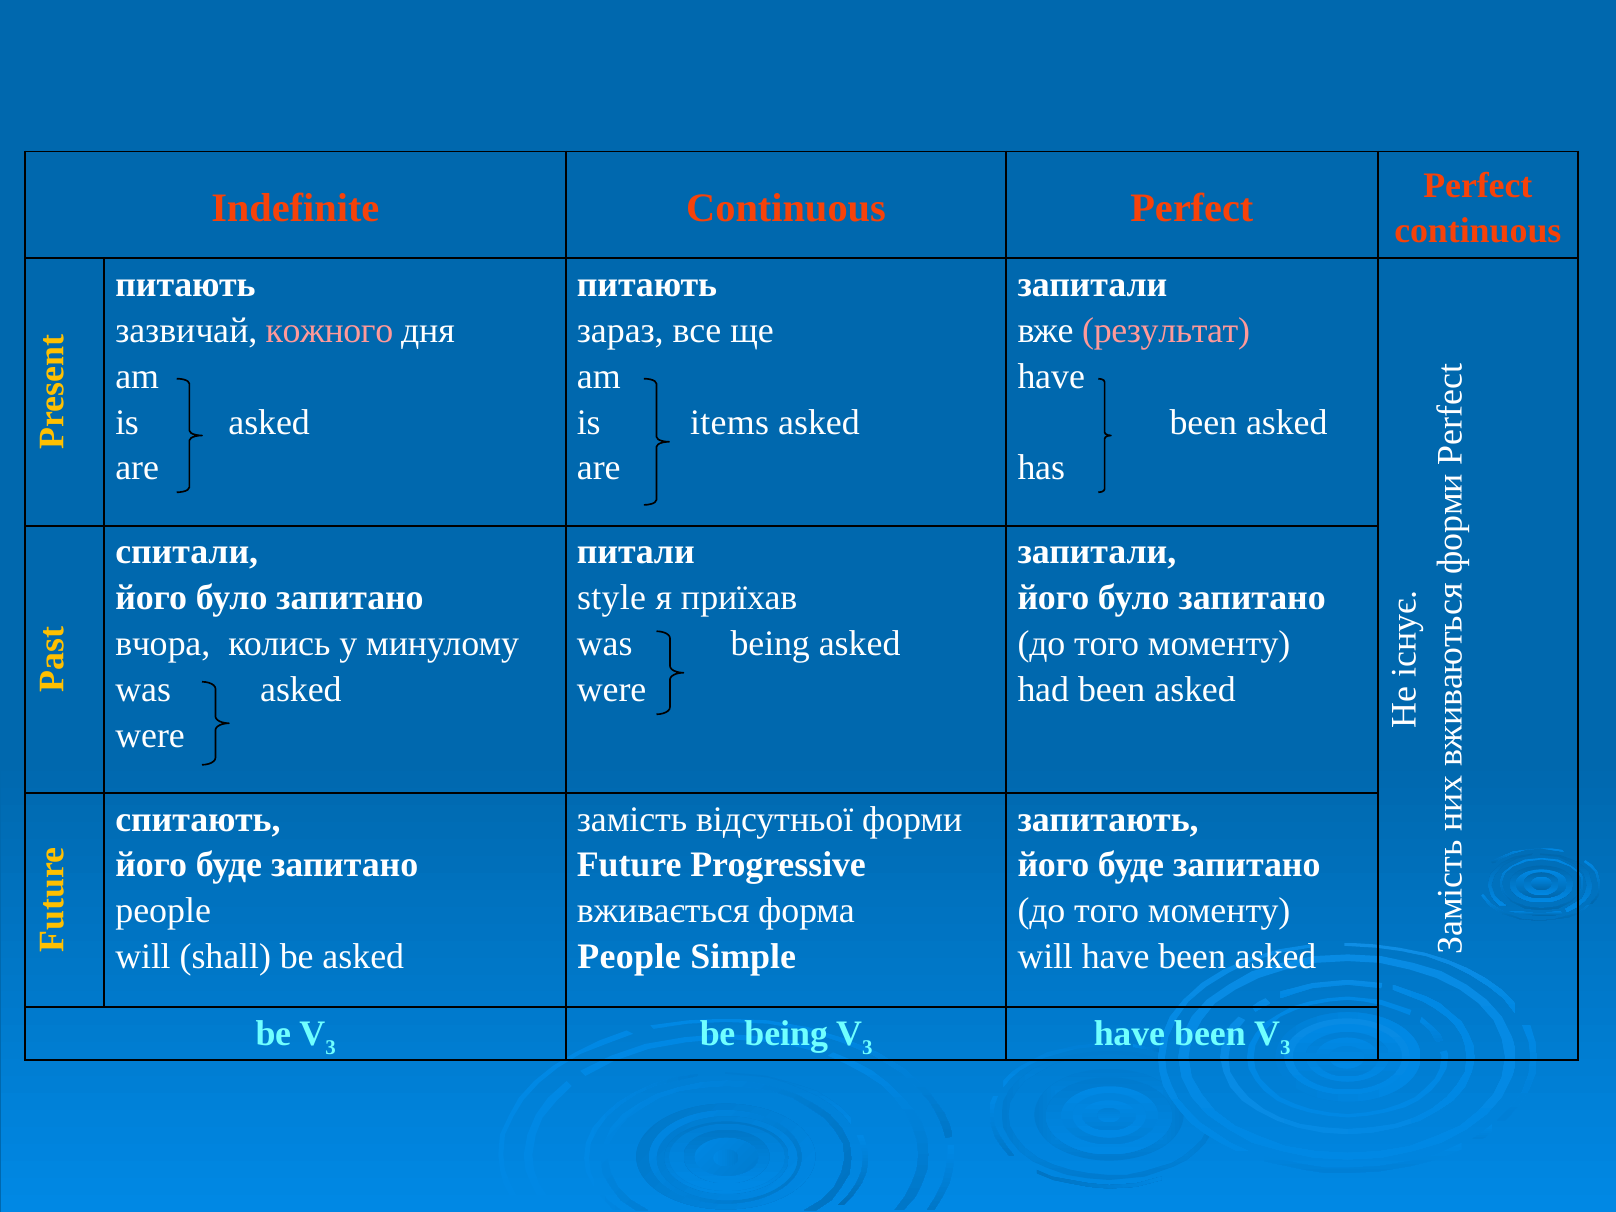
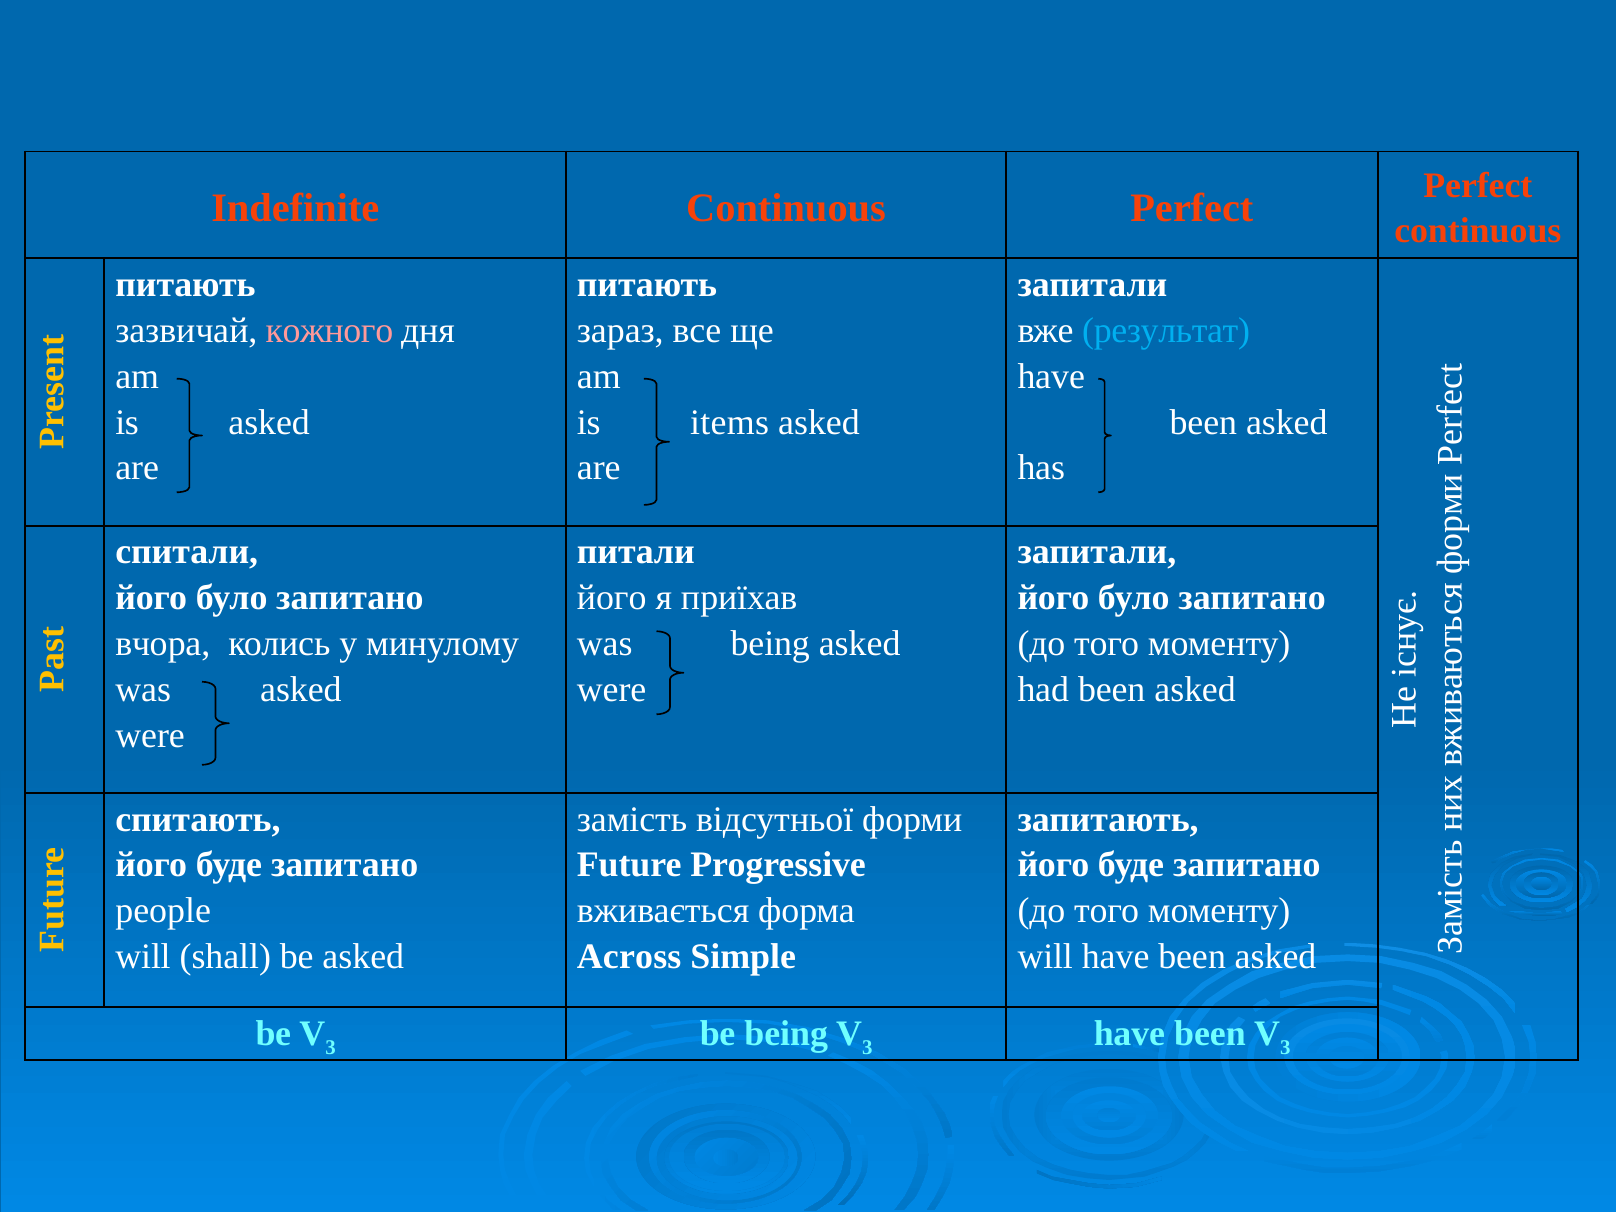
результат colour: pink -> light blue (1166, 330)
style: style -> його (612, 598)
People: People -> Across (629, 957)
